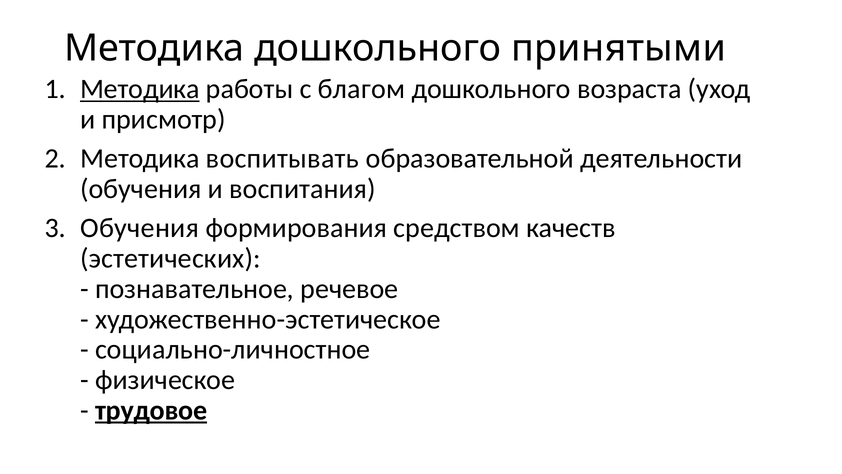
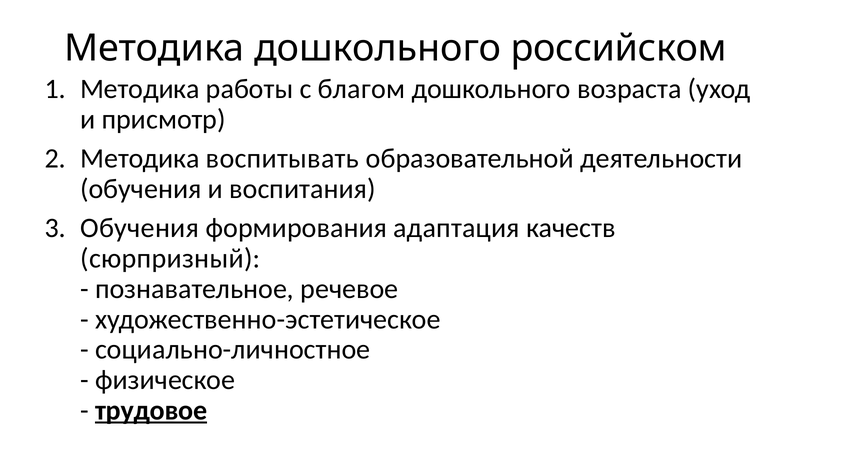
принятыми: принятыми -> российском (619, 48)
Методика underline: present -> none (140, 89)
средством: средством -> адаптация (457, 228)
эстетических: эстетических -> сюрпризный (170, 258)
